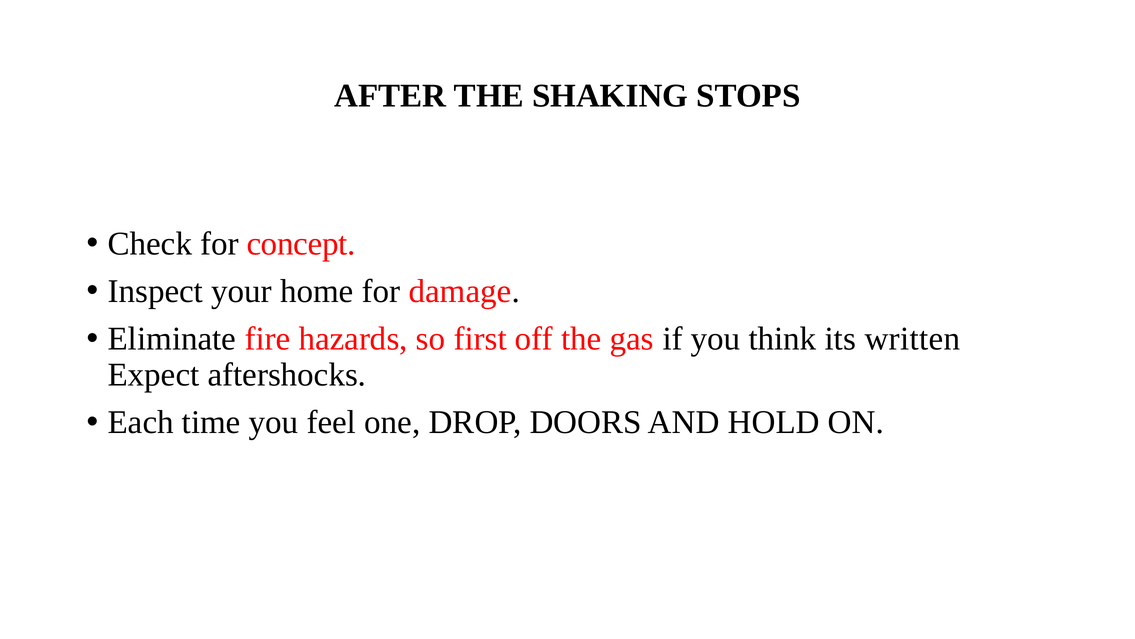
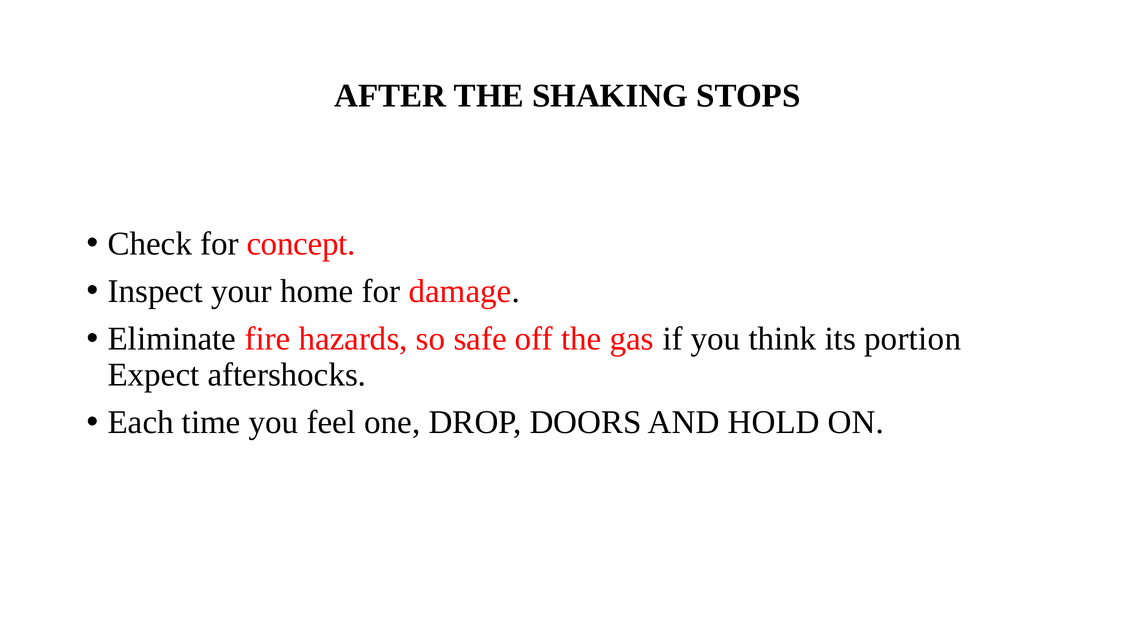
first: first -> safe (480, 339)
written: written -> portion (913, 339)
